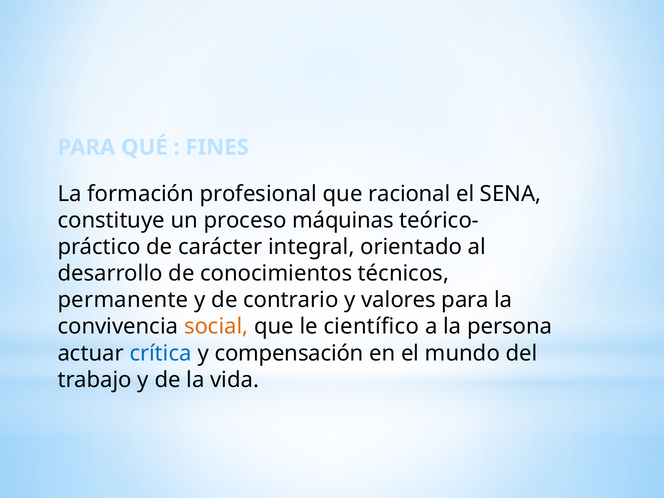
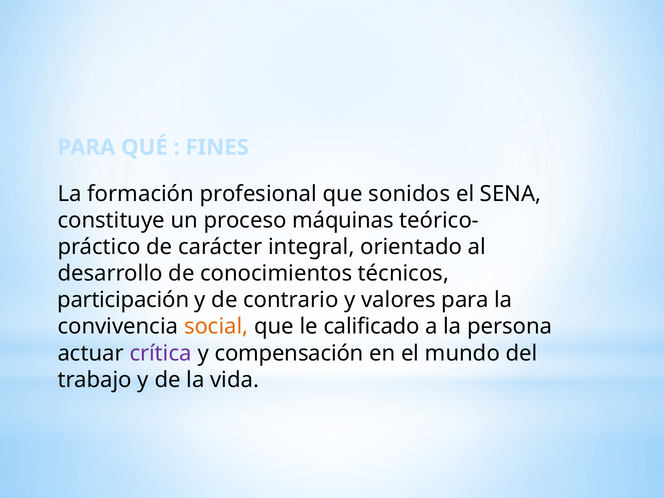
racional: racional -> sonidos (409, 194)
permanente: permanente -> participación (123, 300)
científico: científico -> calificado (372, 327)
crítica colour: blue -> purple (161, 353)
